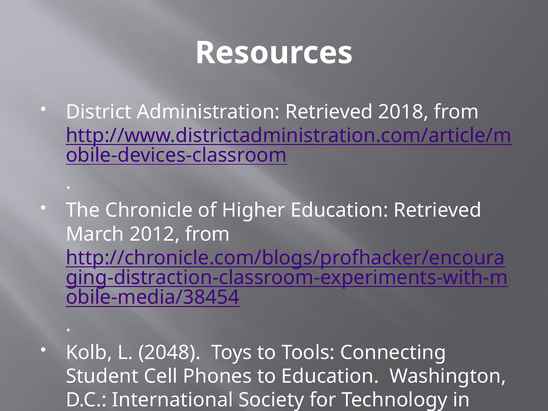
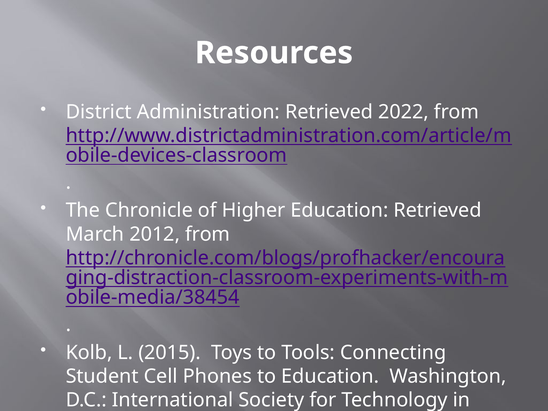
2018: 2018 -> 2022 (404, 112)
2048: 2048 -> 2015 (170, 352)
